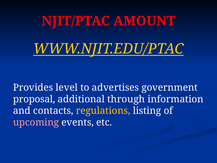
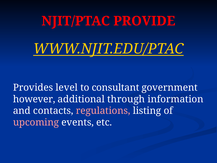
AMOUNT: AMOUNT -> PROVIDE (144, 21)
advertises: advertises -> consultant (115, 87)
proposal: proposal -> however (34, 99)
regulations colour: yellow -> pink (103, 111)
